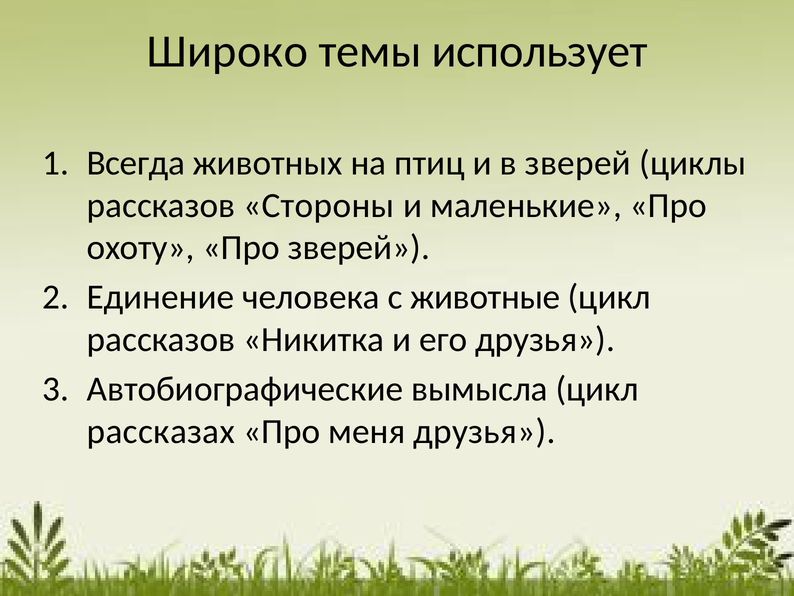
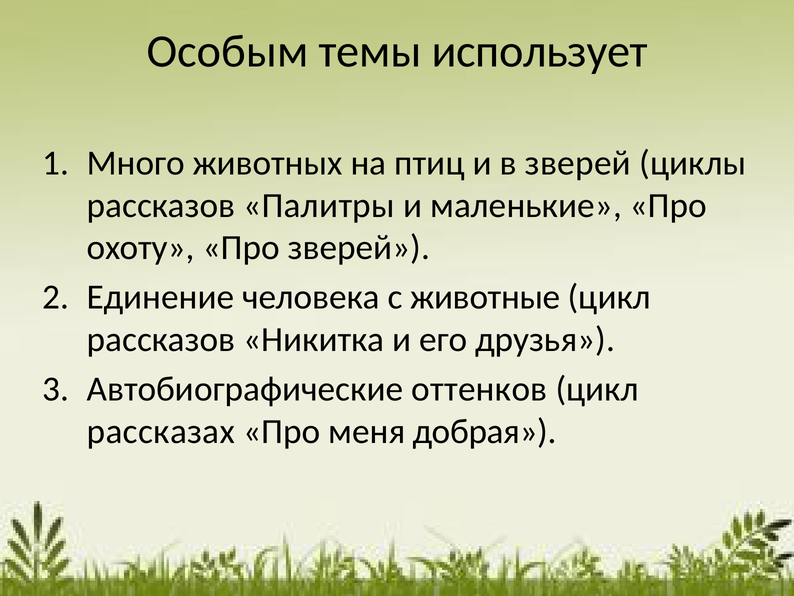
Широко: Широко -> Особым (227, 51)
Всегда: Всегда -> Много (136, 163)
Стороны: Стороны -> Палитры (319, 205)
вымысла: вымысла -> оттенков (479, 389)
меня друзья: друзья -> добрая (485, 431)
